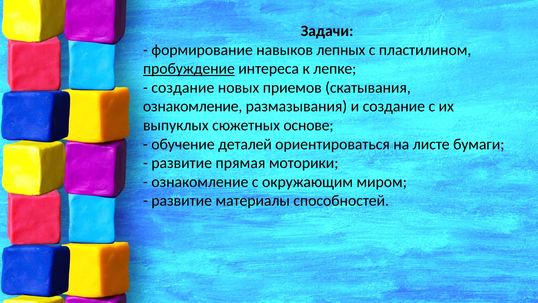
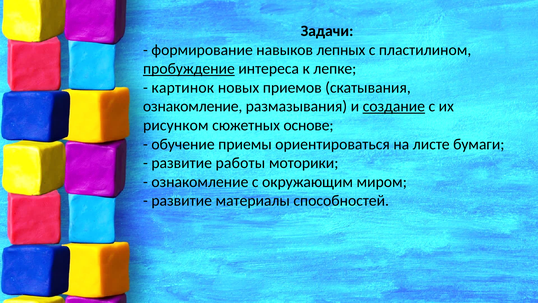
создание: создание -> картинок (183, 87)
создание underline: none -> present (394, 106)
выпуклых: выпуклых -> рисунком (176, 125)
деталей: деталей -> приемы (245, 144)
прямая: прямая -> работы (240, 163)
